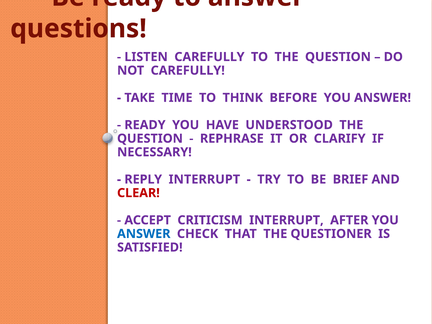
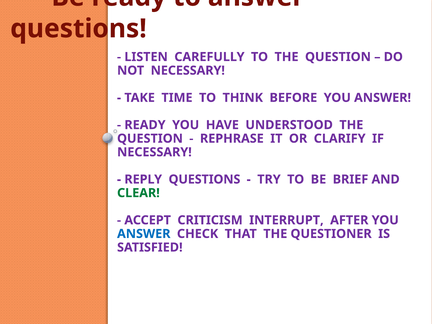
NOT CAREFULLY: CAREFULLY -> NECESSARY (188, 71)
REPLY INTERRUPT: INTERRUPT -> QUESTIONS (204, 179)
CLEAR colour: red -> green (138, 193)
